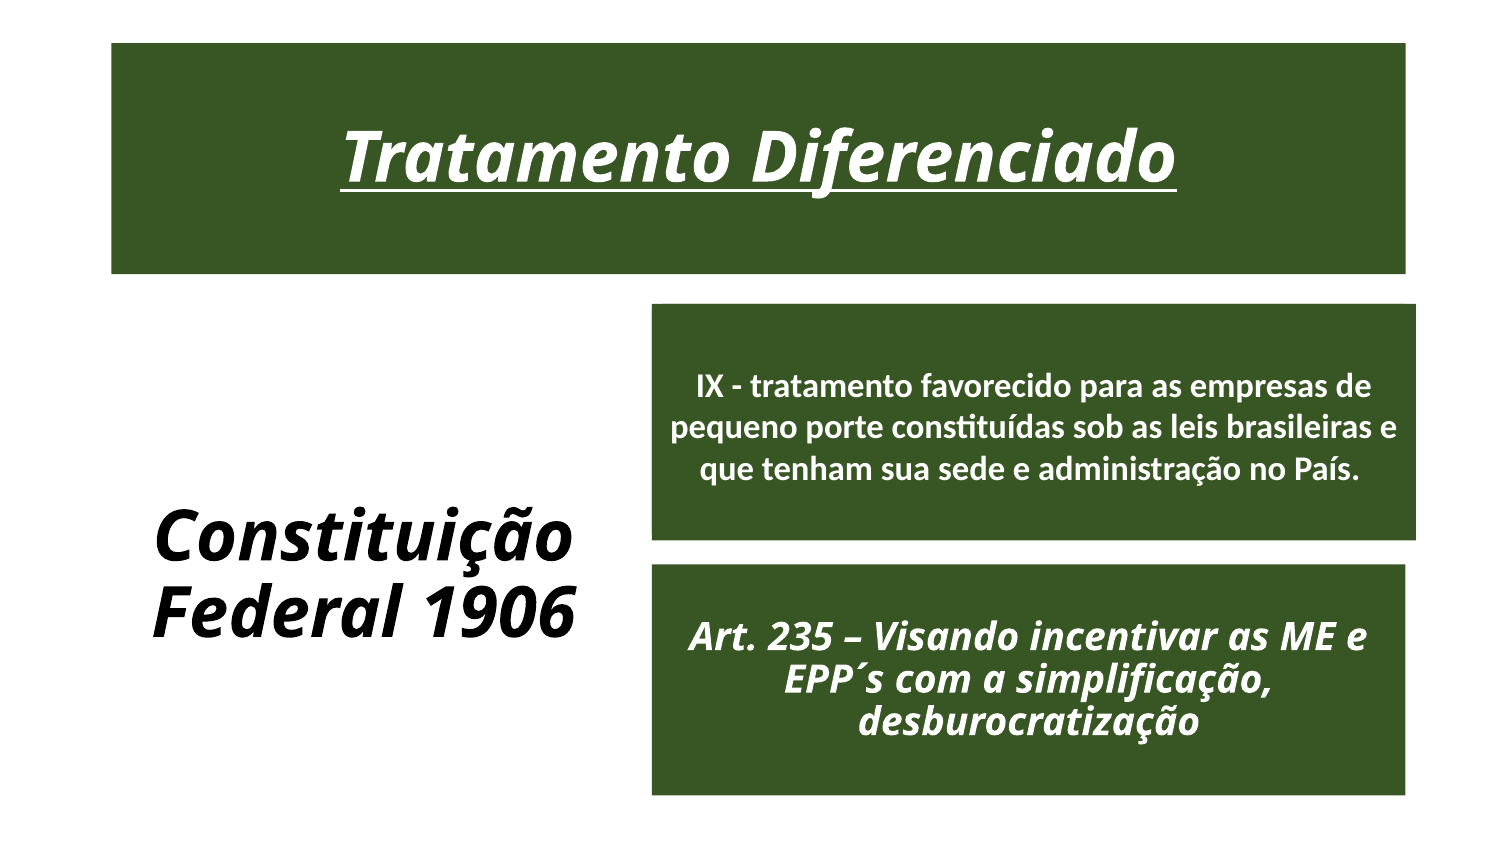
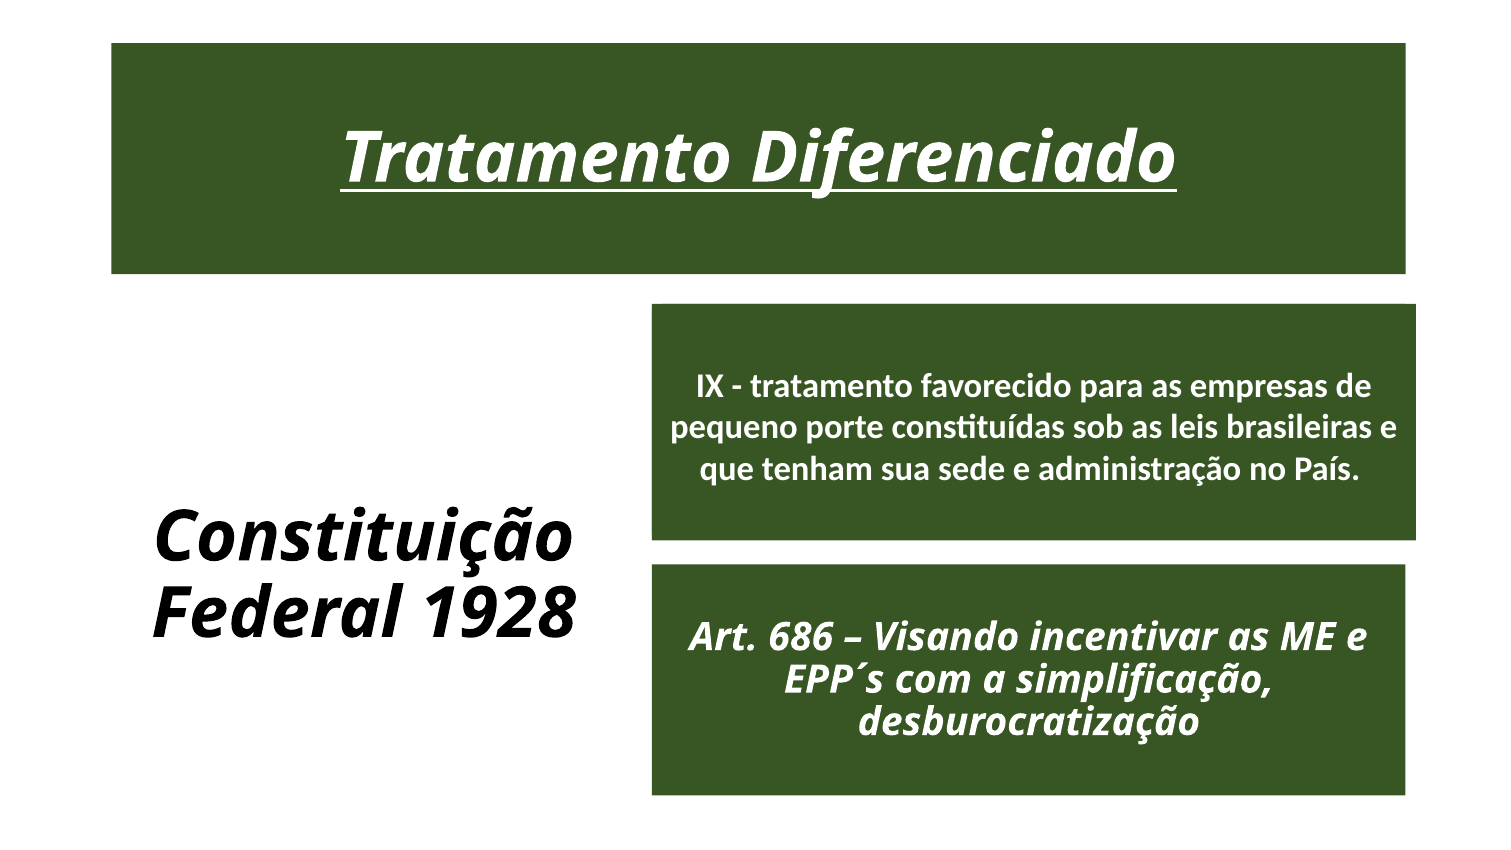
1906: 1906 -> 1928 (498, 614)
235: 235 -> 686 (801, 637)
